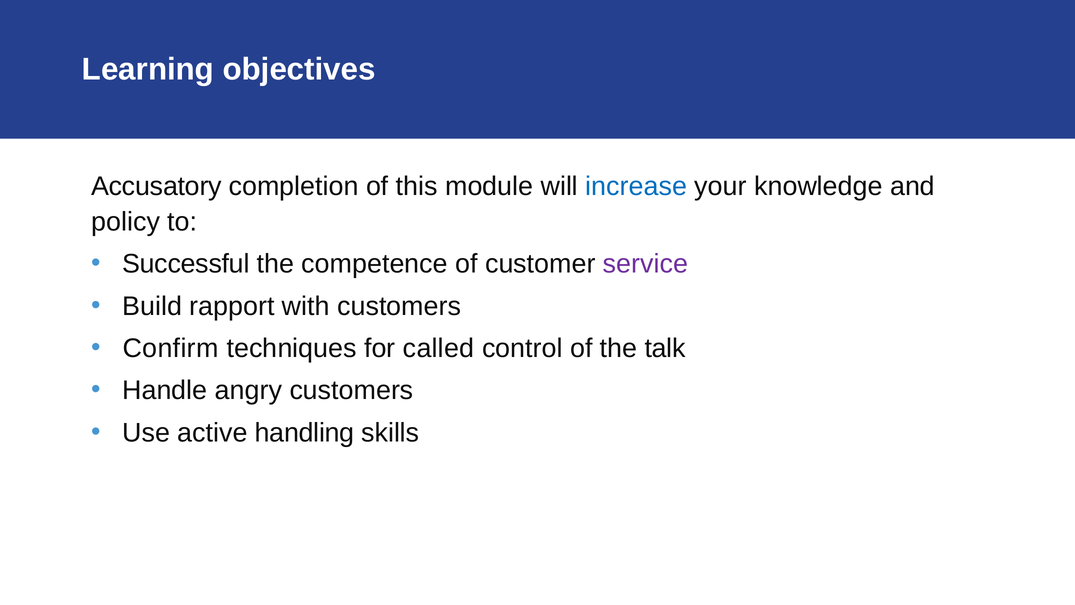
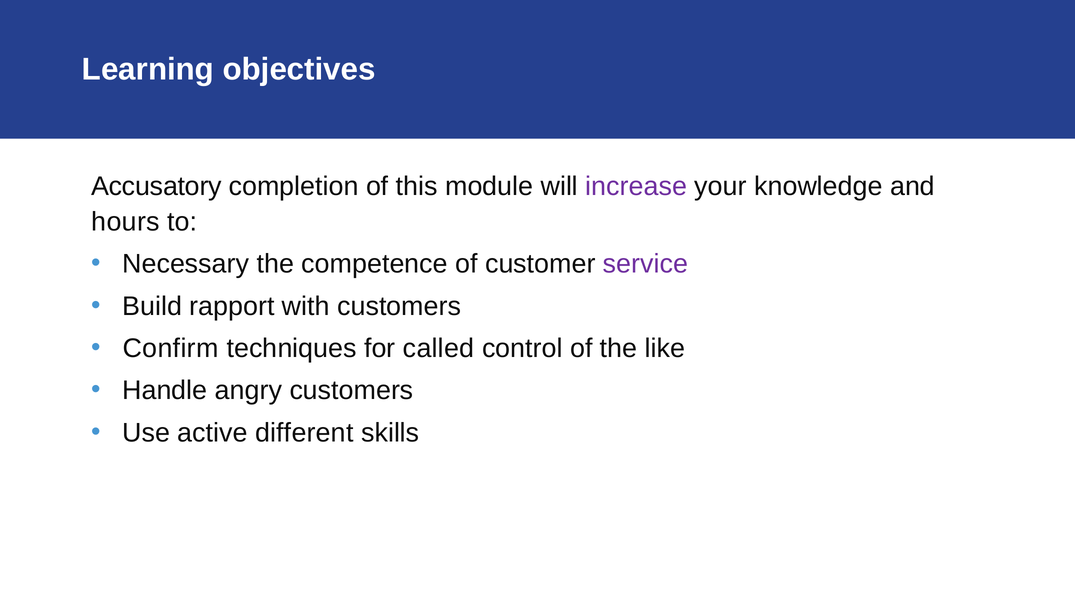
increase colour: blue -> purple (636, 186)
policy: policy -> hours (126, 222)
Successful: Successful -> Necessary (186, 264)
talk: talk -> like (665, 348)
handling: handling -> different (304, 433)
